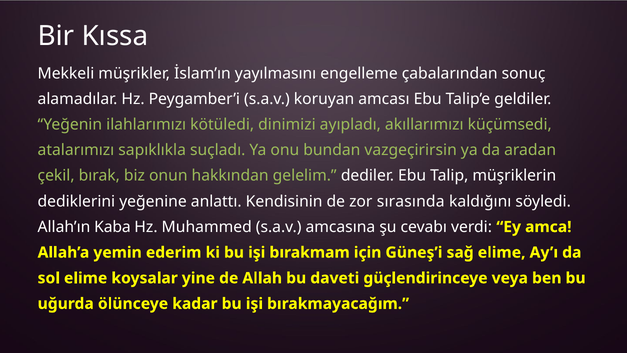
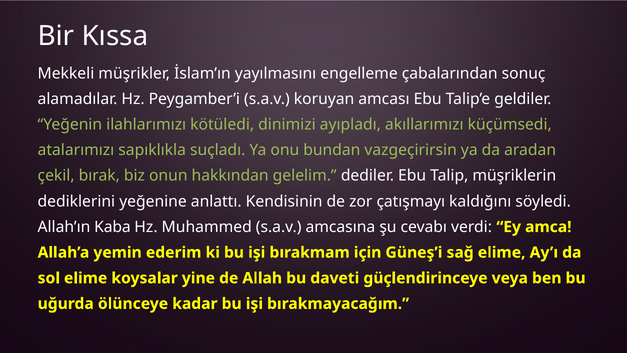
sırasında: sırasında -> çatışmayı (411, 201)
